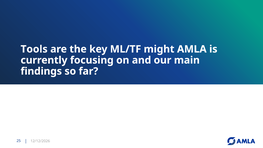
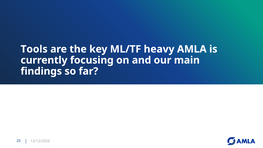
might: might -> heavy (159, 49)
